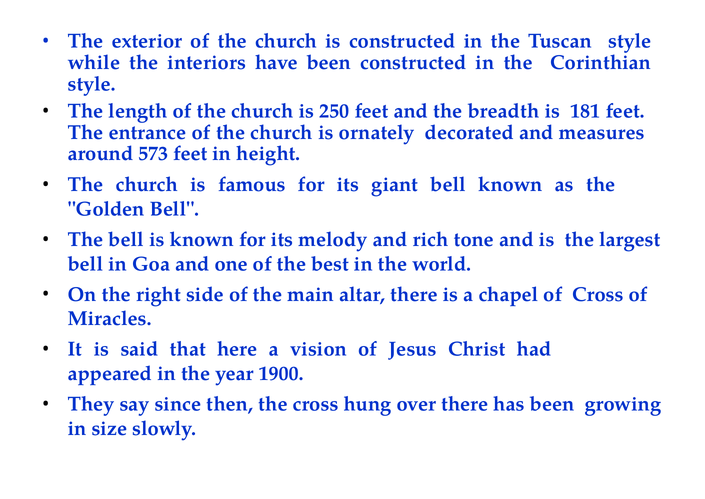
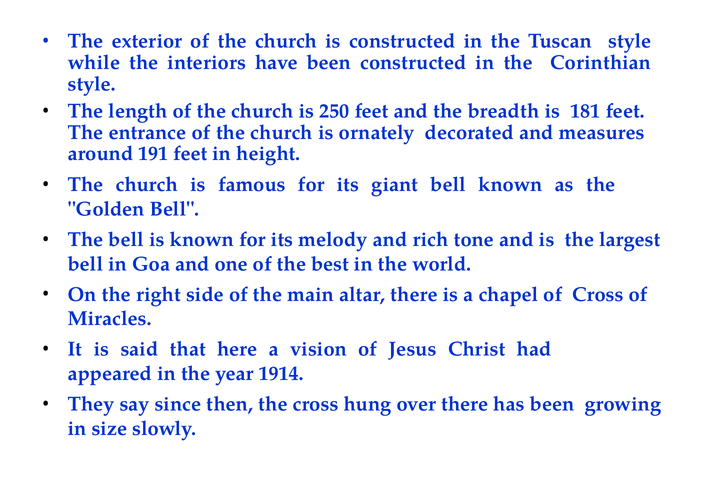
573: 573 -> 191 (153, 154)
1900: 1900 -> 1914 (281, 373)
